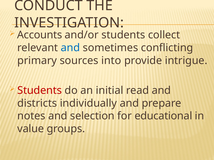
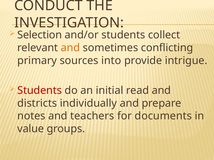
Accounts: Accounts -> Selection (40, 35)
and colour: blue -> orange (70, 48)
selection: selection -> teachers (92, 116)
educational: educational -> documents (163, 116)
